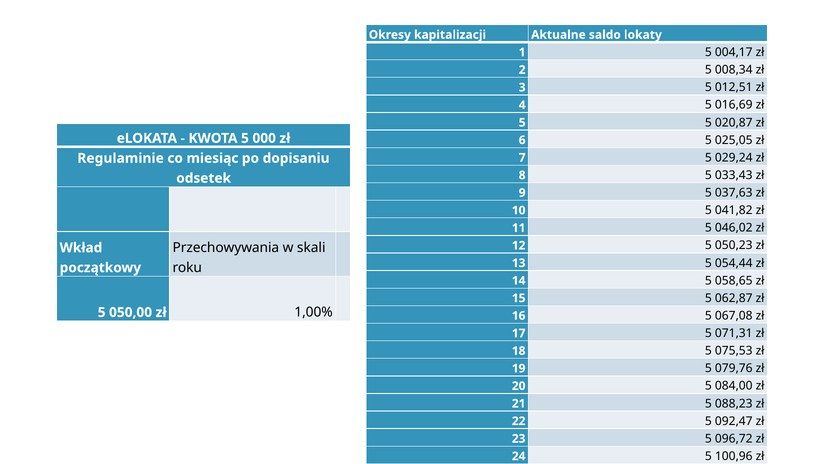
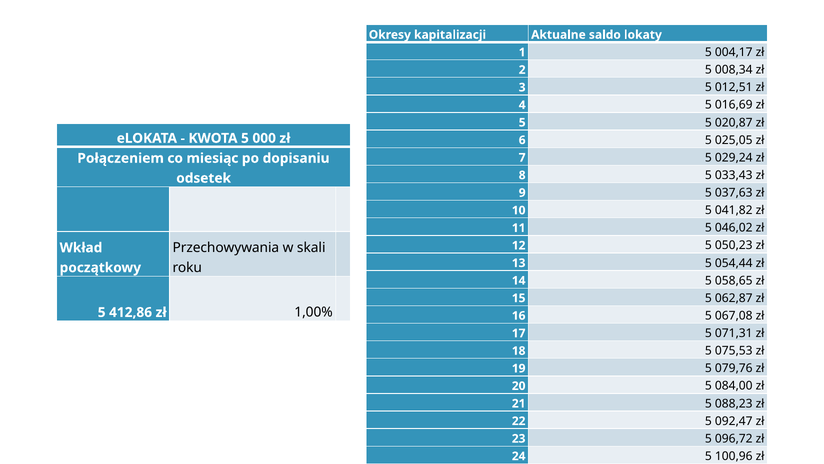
Regulaminie: Regulaminie -> Połączeniem (121, 158)
050,00: 050,00 -> 412,86 (131, 312)
